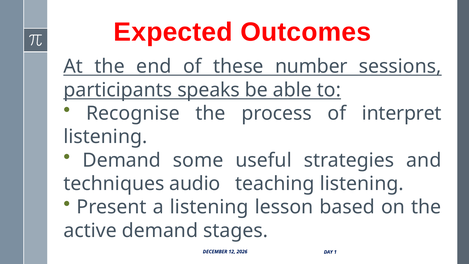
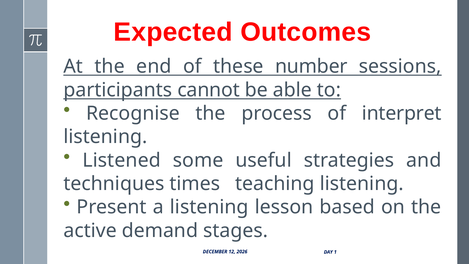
speaks: speaks -> cannot (209, 90)
Demand: Demand -> Listened (122, 160)
audio: audio -> times (195, 184)
